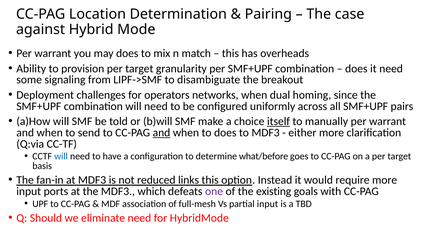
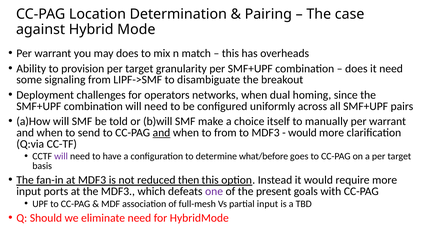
itself underline: present -> none (278, 121)
to does: does -> from (225, 133)
either: either -> would (302, 133)
will colour: blue -> purple (61, 156)
links: links -> then (189, 180)
existing: existing -> present (274, 191)
